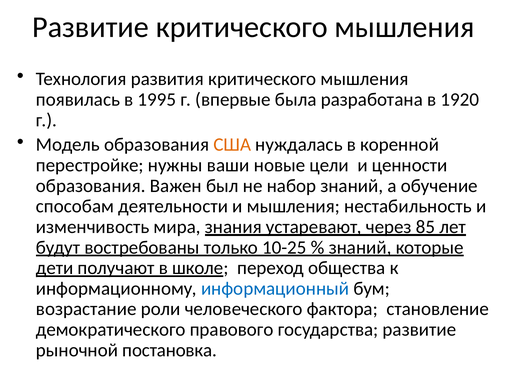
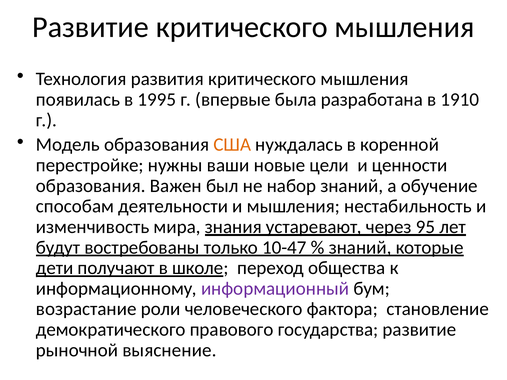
1920: 1920 -> 1910 (460, 100)
85: 85 -> 95 (426, 227)
10-25: 10-25 -> 10-47 (284, 248)
информационный colour: blue -> purple (275, 289)
постановка: постановка -> выяснение (169, 350)
